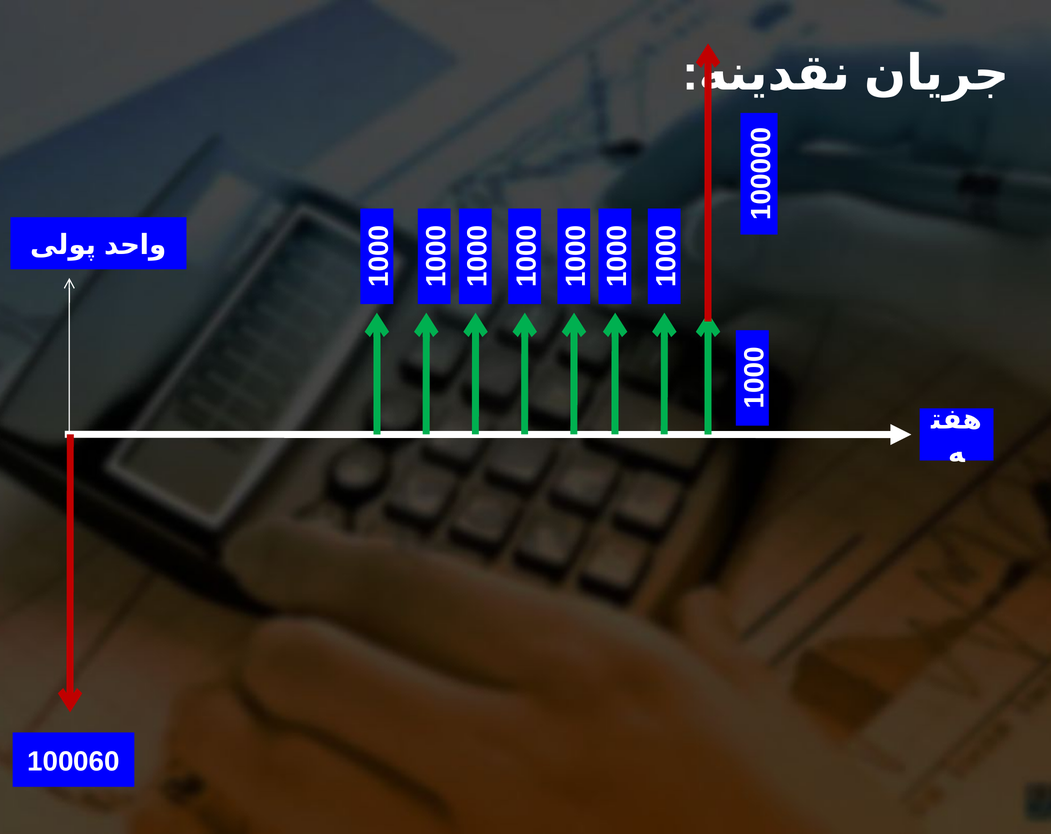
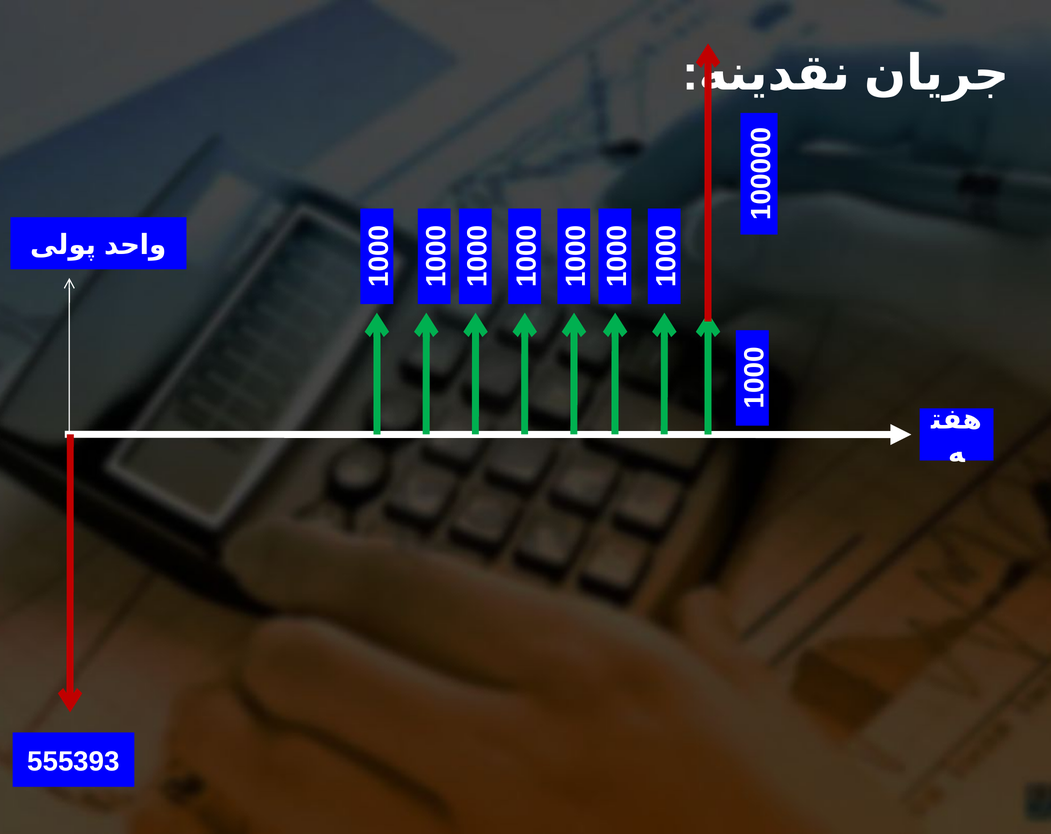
100060: 100060 -> 555393 (73, 762)
